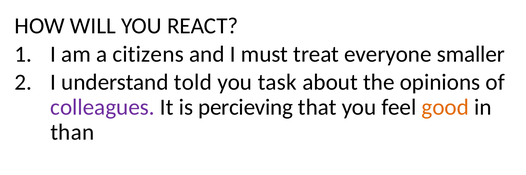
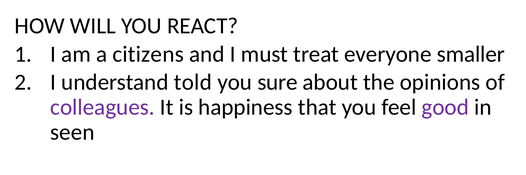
task: task -> sure (277, 82)
percieving: percieving -> happiness (245, 107)
good colour: orange -> purple (445, 107)
than: than -> seen (72, 132)
